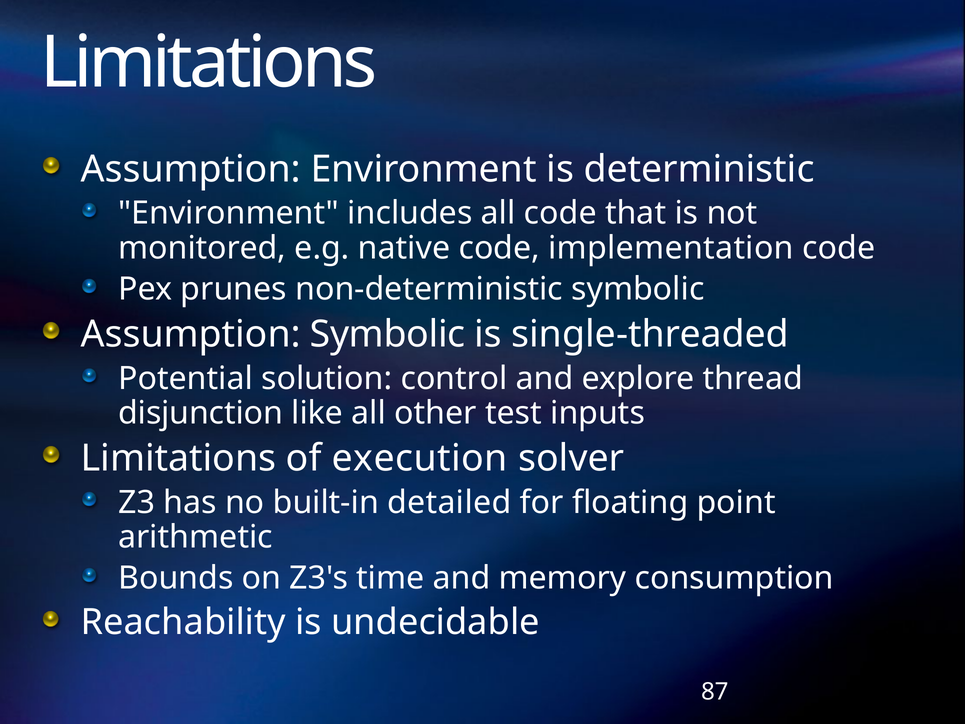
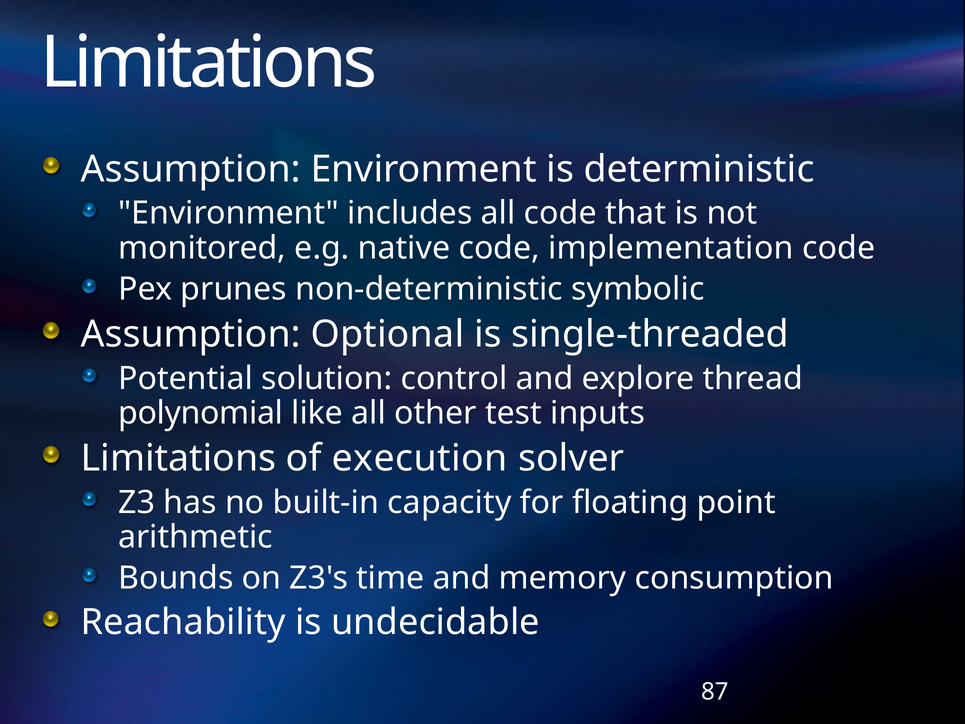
Assumption Symbolic: Symbolic -> Optional (387, 334)
disjunction: disjunction -> polynomial (201, 413)
detailed: detailed -> capacity (449, 502)
